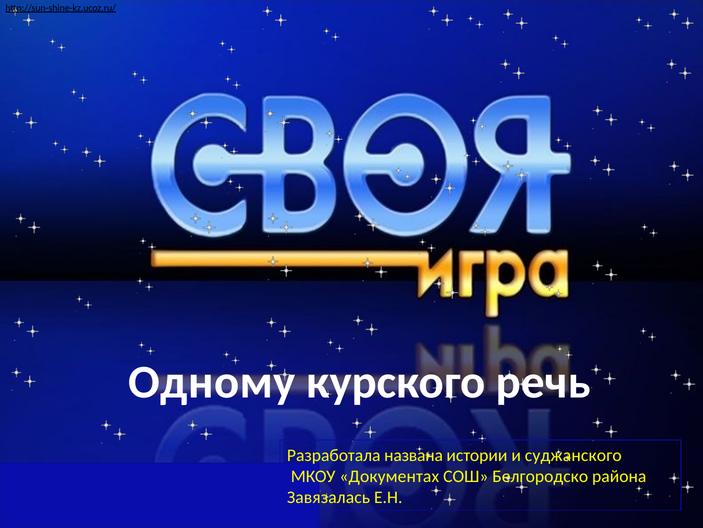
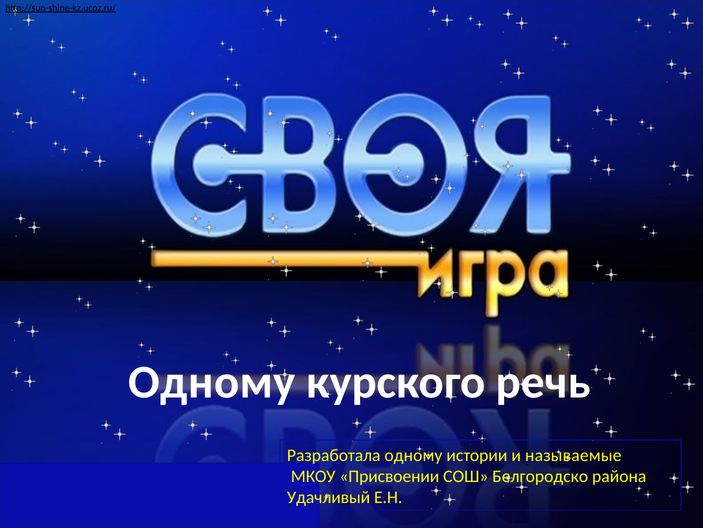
Разработала названа: названа -> одному (413, 455)
суджанского: суджанского -> называемые (573, 455)
Документах: Документах -> Присвоении (389, 476)
Завязалась: Завязалась -> Удачливый (329, 497)
